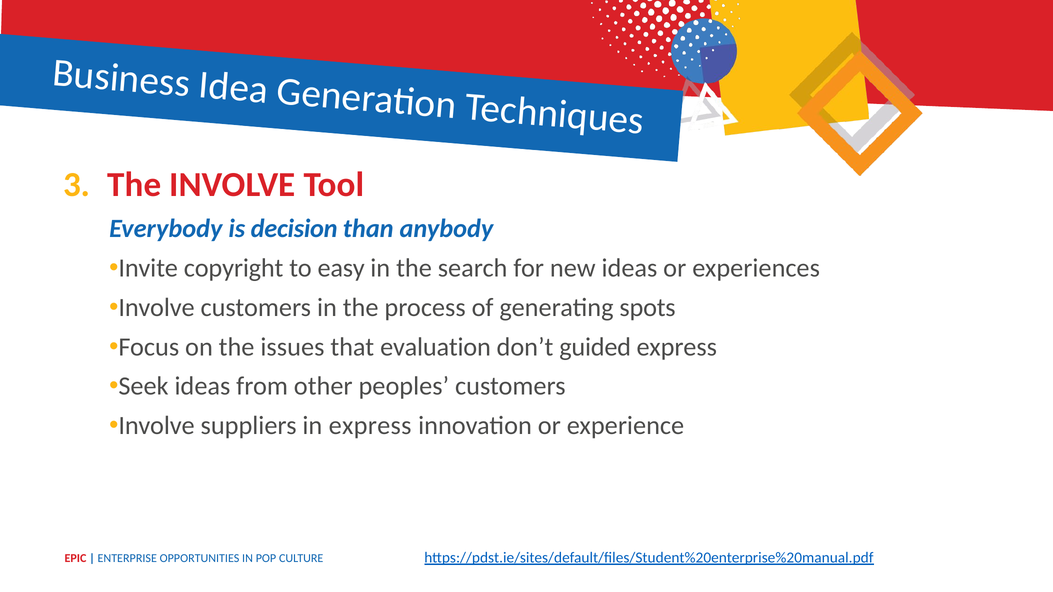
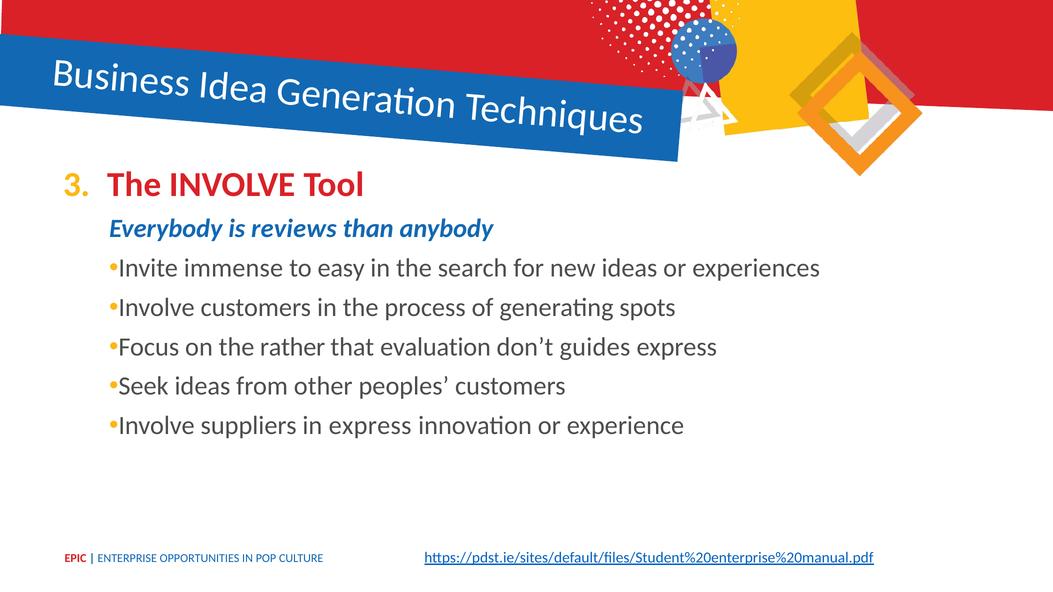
decision: decision -> reviews (294, 229)
copyright: copyright -> immense (233, 268)
issues: issues -> rather (293, 347)
guided: guided -> guides (595, 347)
